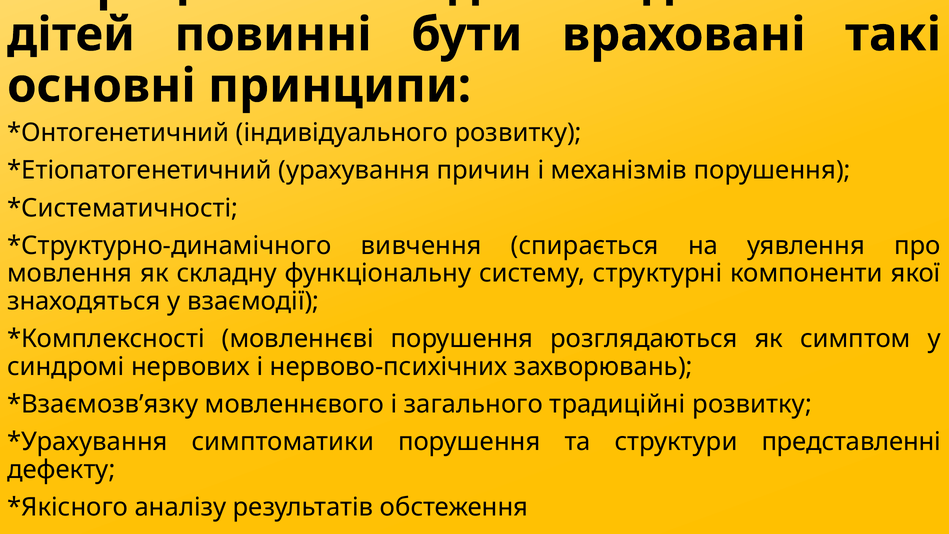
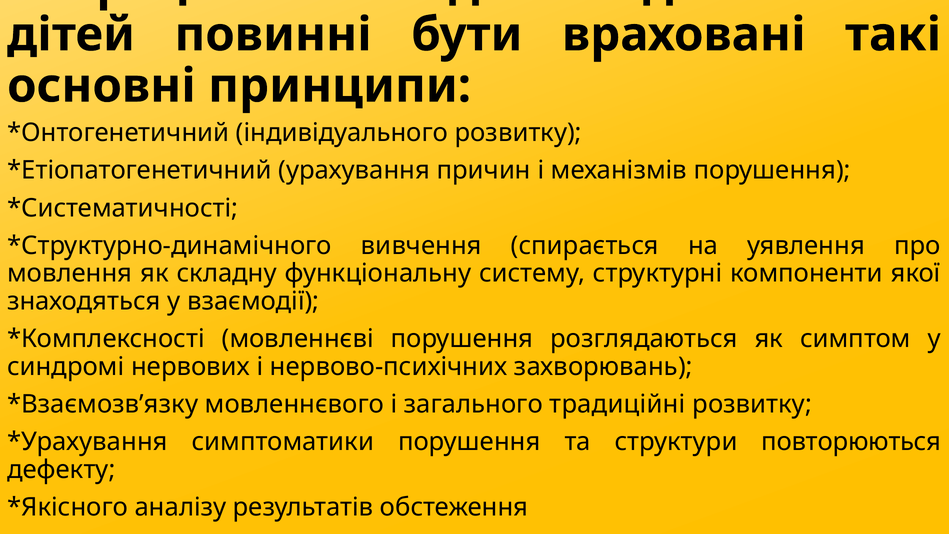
представленні: представленні -> повторюються (851, 442)
